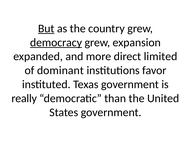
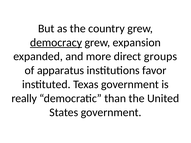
But underline: present -> none (46, 29)
limited: limited -> groups (161, 57)
dominant: dominant -> apparatus (61, 71)
